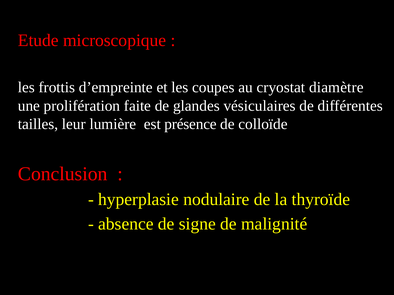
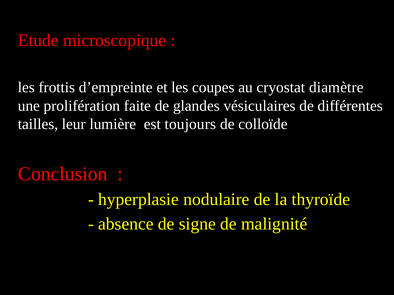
présence: présence -> toujours (190, 124)
